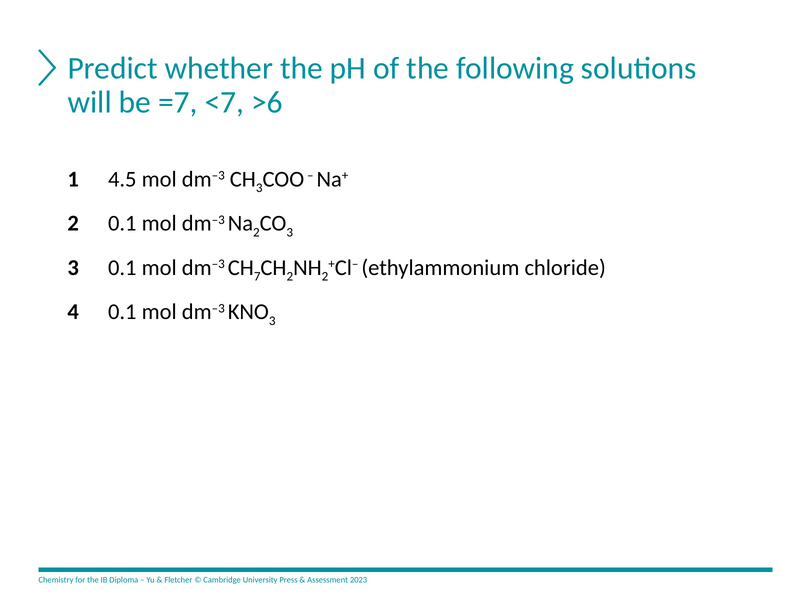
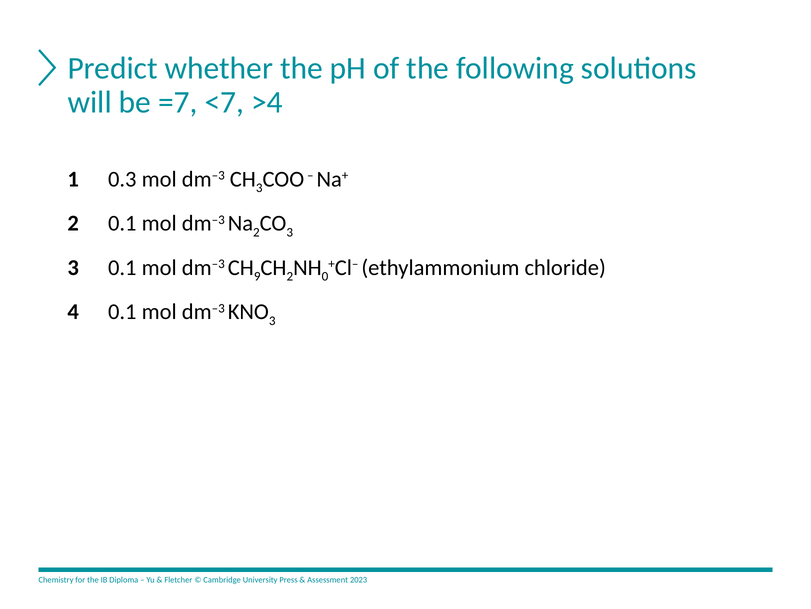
>6: >6 -> >4 (267, 102)
4.5: 4.5 -> 0.3 (122, 179)
7: 7 -> 9 (257, 276)
2: 2 -> 0 (325, 276)
